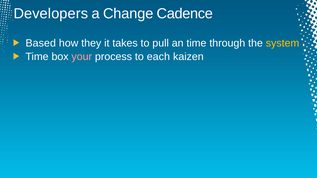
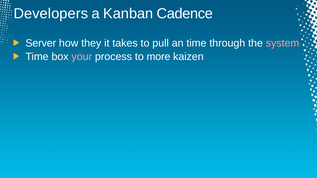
Change: Change -> Kanban (128, 14)
Based: Based -> Server (41, 43)
system colour: yellow -> pink (283, 43)
each: each -> more (158, 57)
